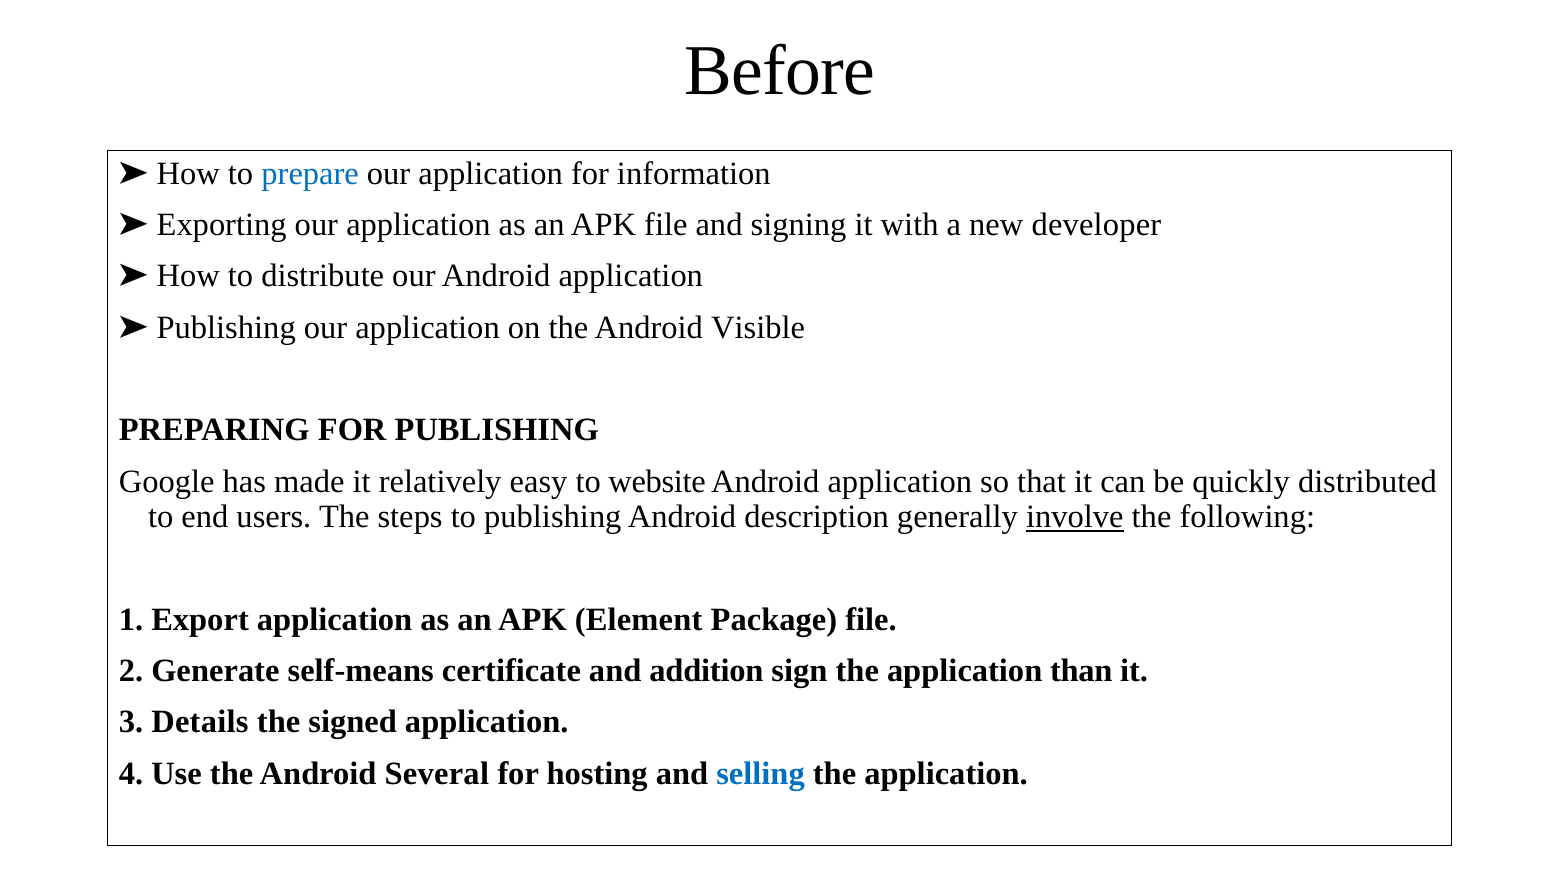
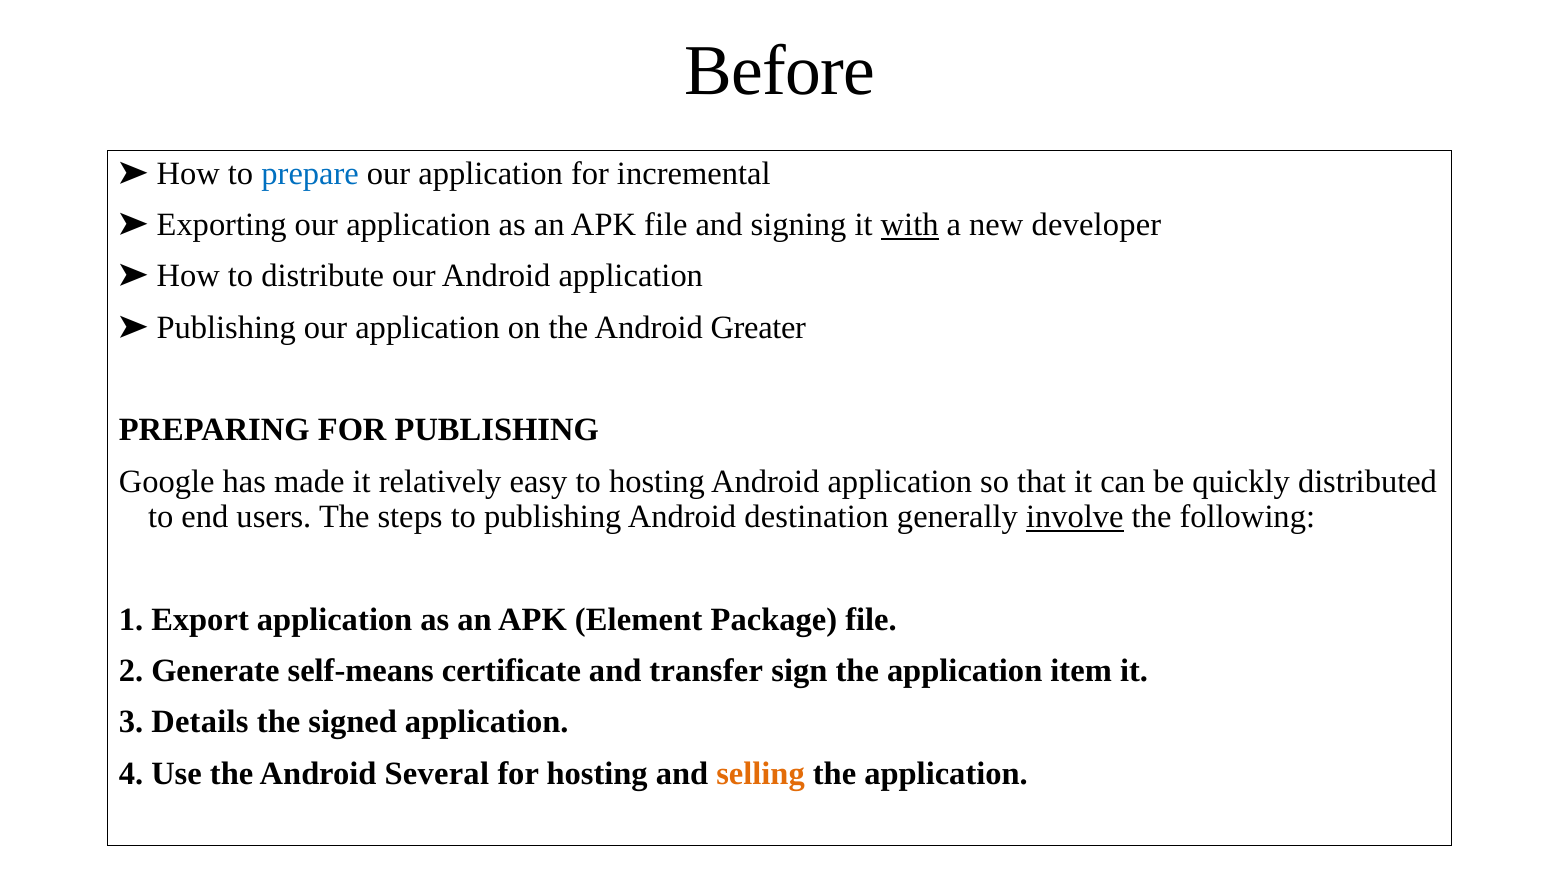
information: information -> incremental (694, 174)
with underline: none -> present (910, 225)
Visible: Visible -> Greater (758, 328)
to website: website -> hosting (657, 482)
description: description -> destination (817, 517)
addition: addition -> transfer (706, 671)
than: than -> item (1081, 671)
selling colour: blue -> orange (761, 773)
